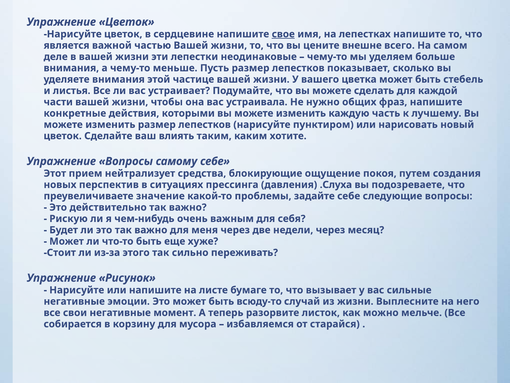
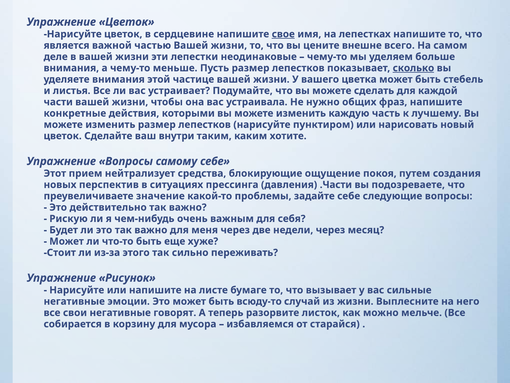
сколько underline: none -> present (413, 68)
влиять: влиять -> внутри (177, 136)
.Слуха: .Слуха -> .Части (336, 184)
момент: момент -> говорят (175, 312)
